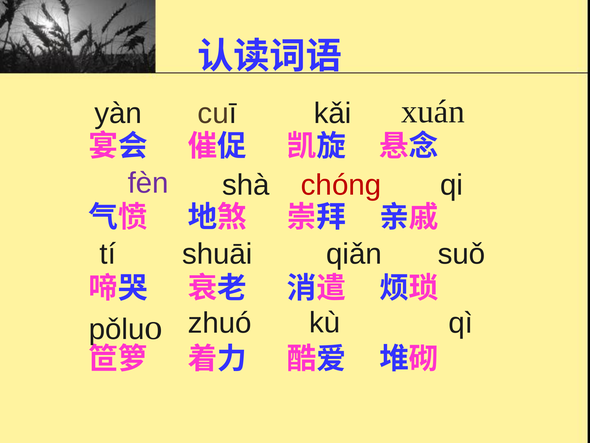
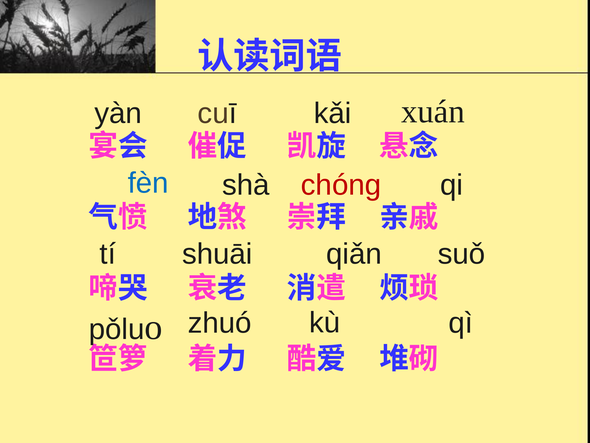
fèn colour: purple -> blue (148, 183)
